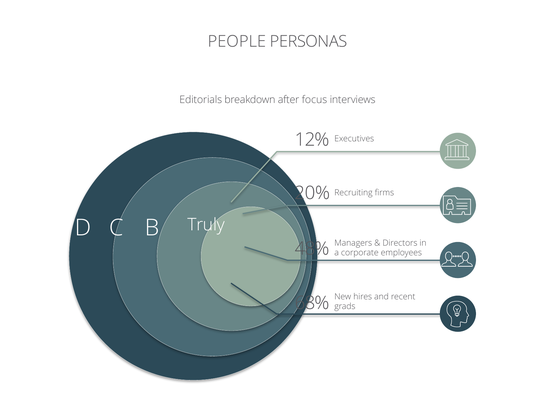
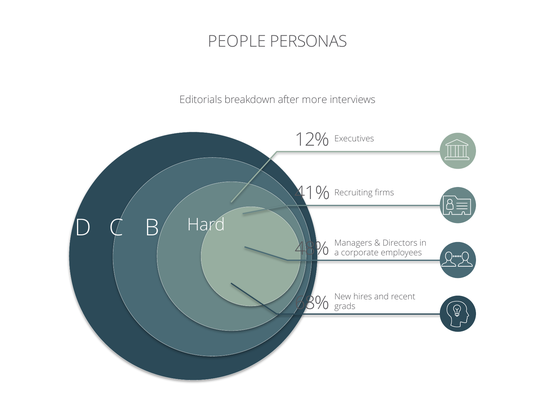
focus: focus -> more (314, 100)
20%: 20% -> 41% (312, 193)
Truly: Truly -> Hard (206, 225)
